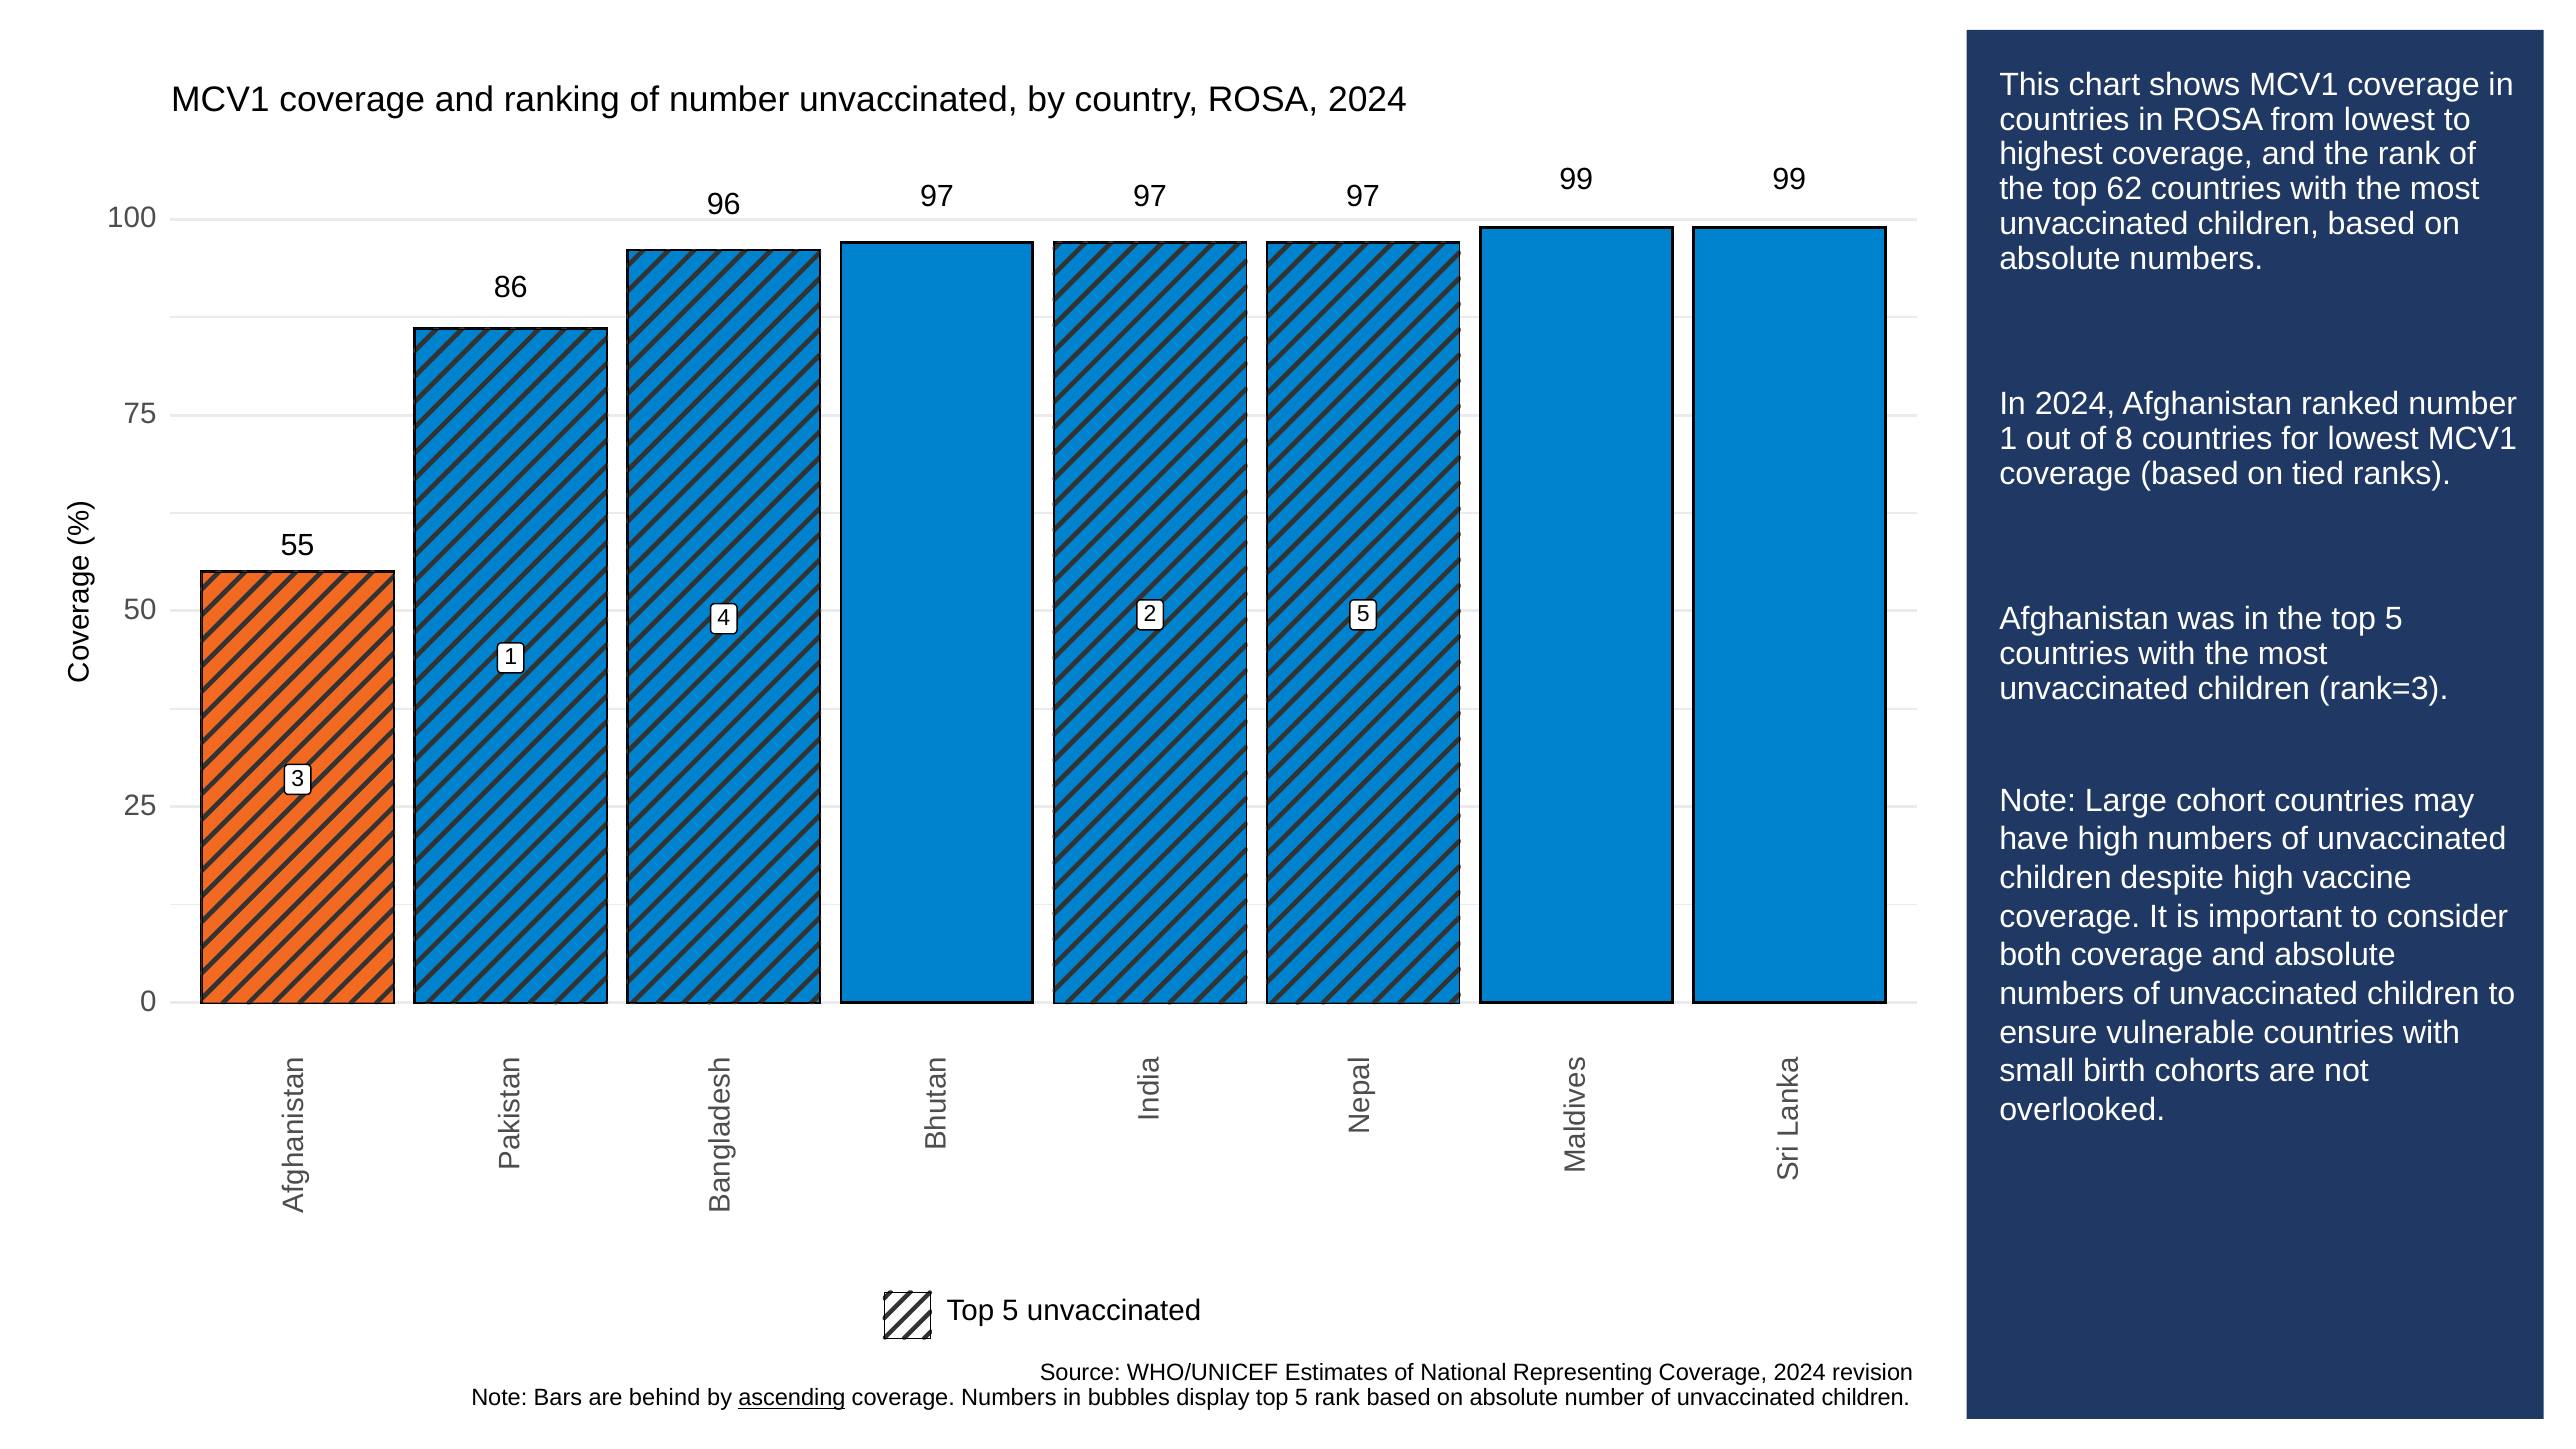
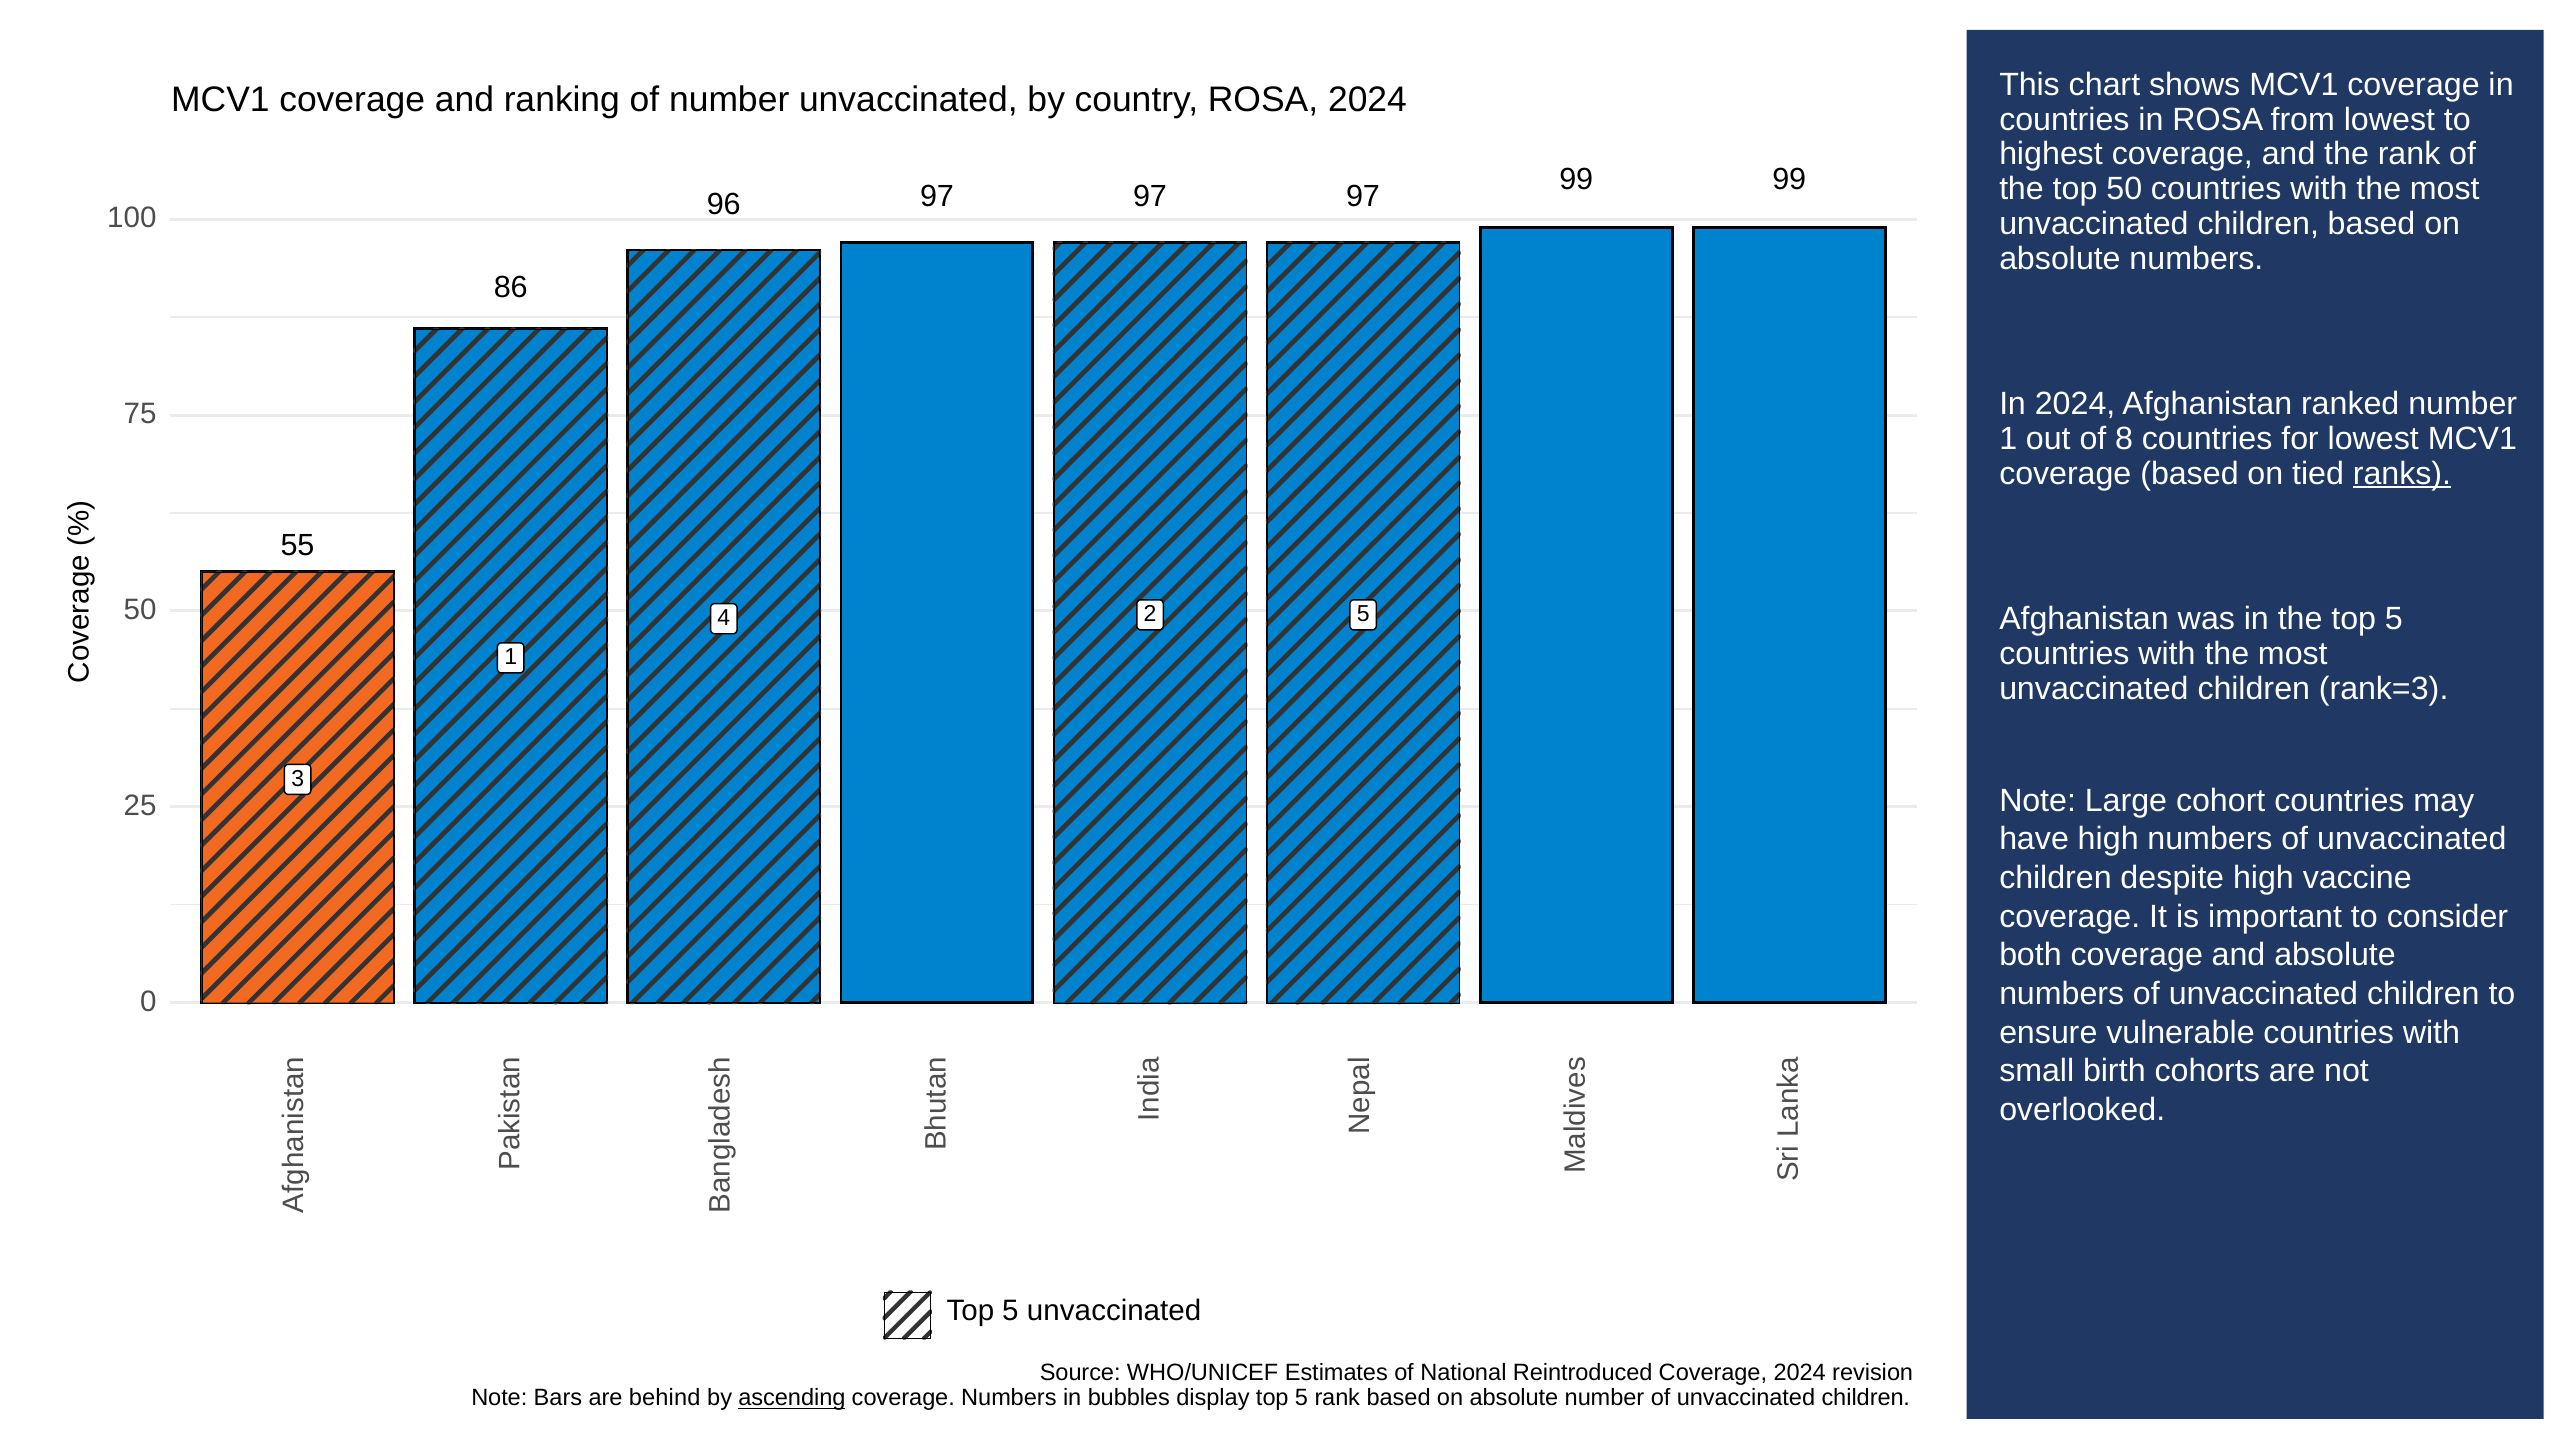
top 62: 62 -> 50 (2124, 189)
ranks underline: none -> present (2402, 474)
Representing: Representing -> Reintroduced (1583, 1373)
